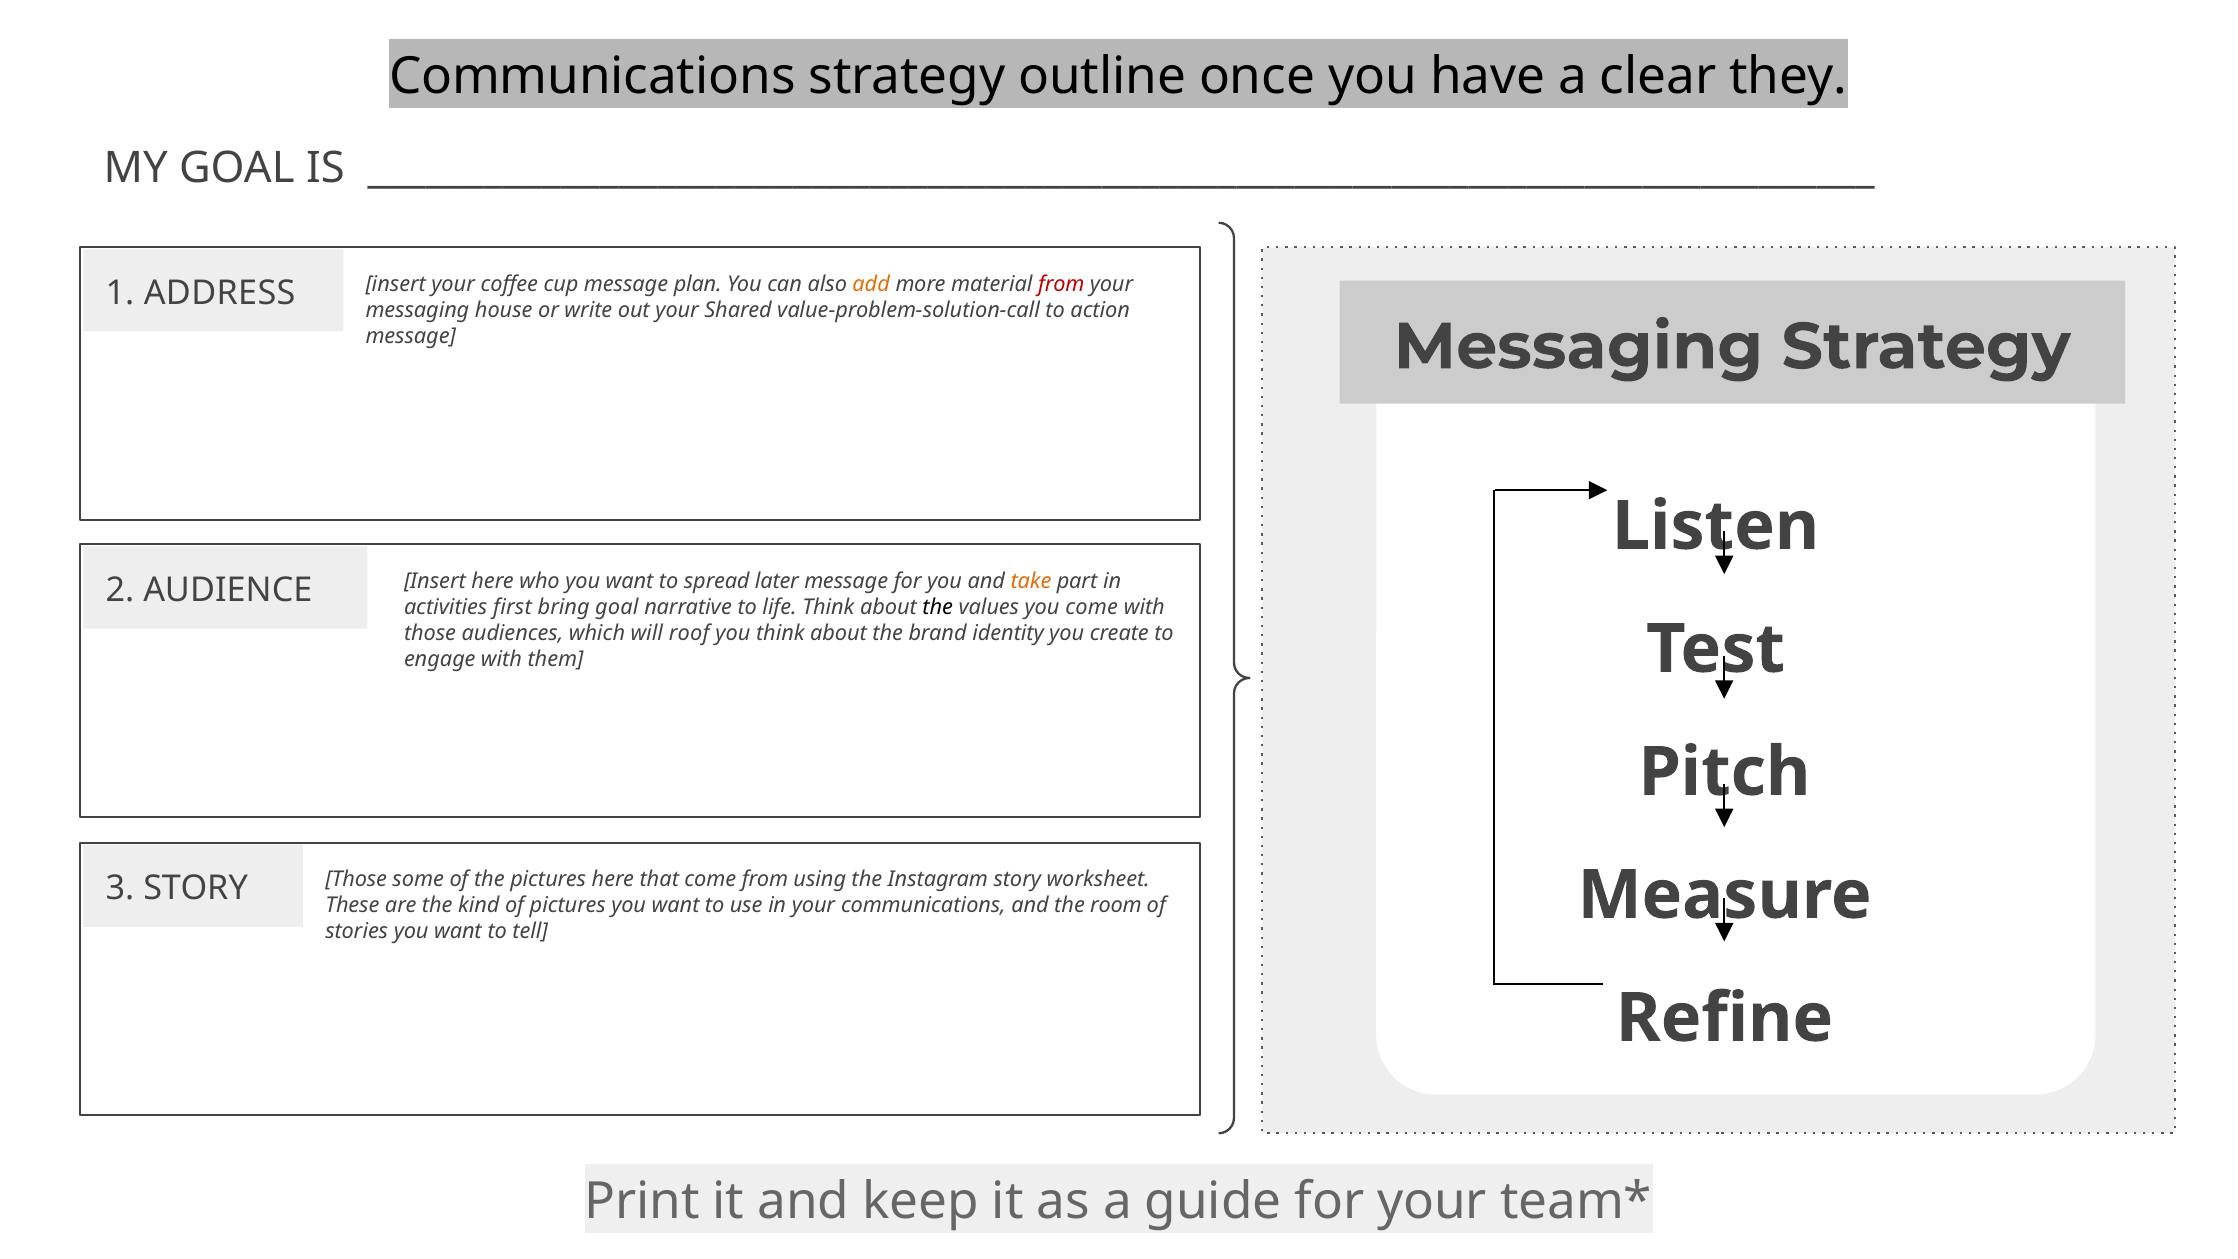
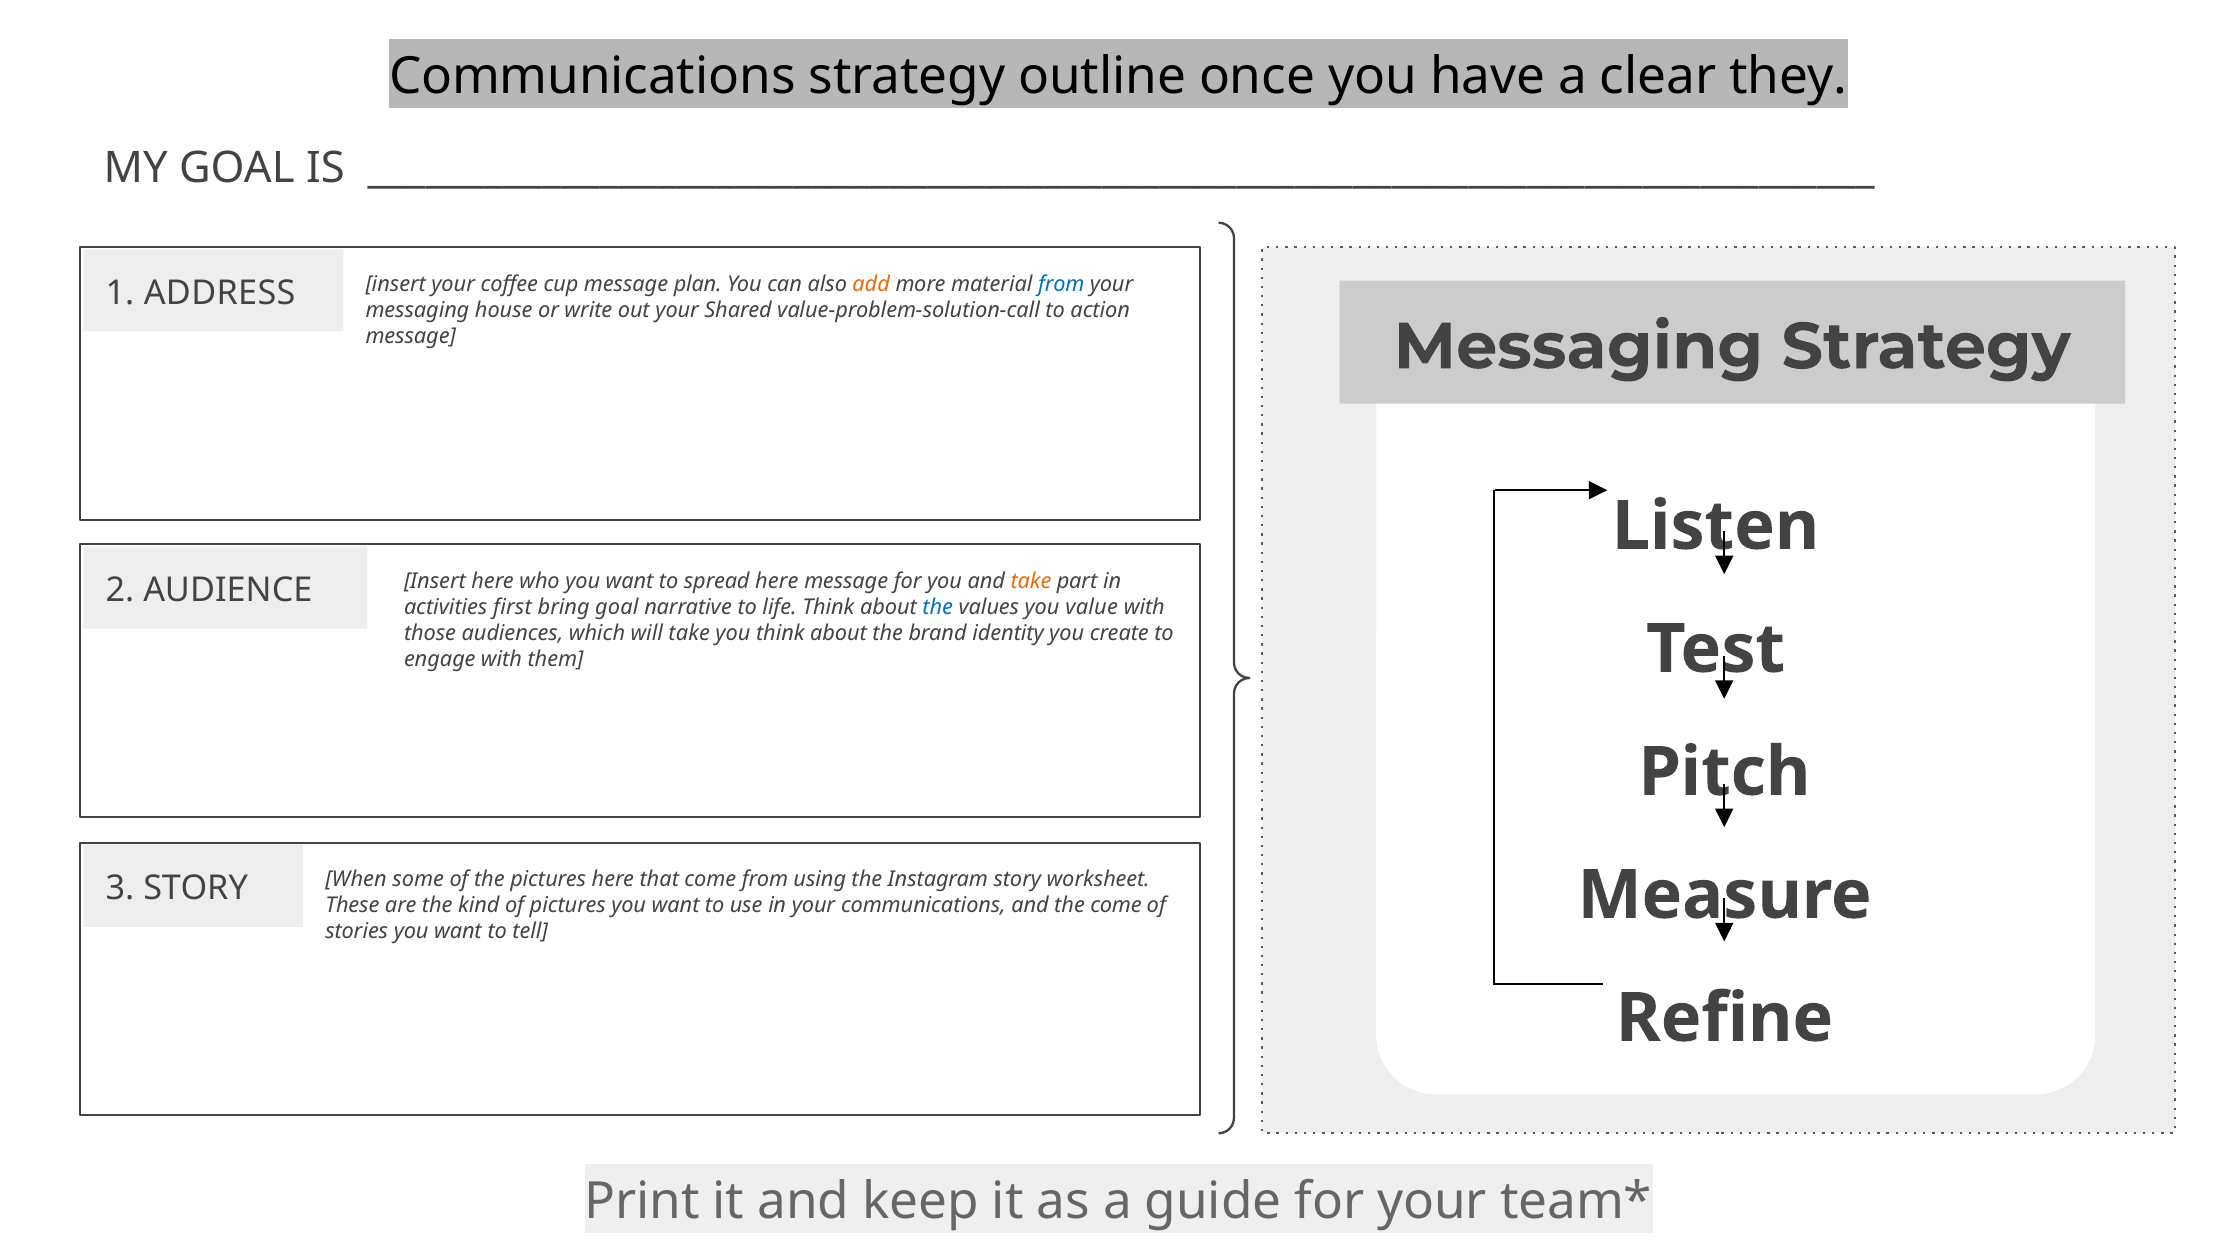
from colour: red -> blue (1061, 284)
spread later: later -> here (777, 581)
the colour: black -> blue (938, 607)
you come: come -> value (1092, 607)
will roof: roof -> take (689, 633)
Those: Those -> When (356, 879)
the room: room -> come (1116, 906)
